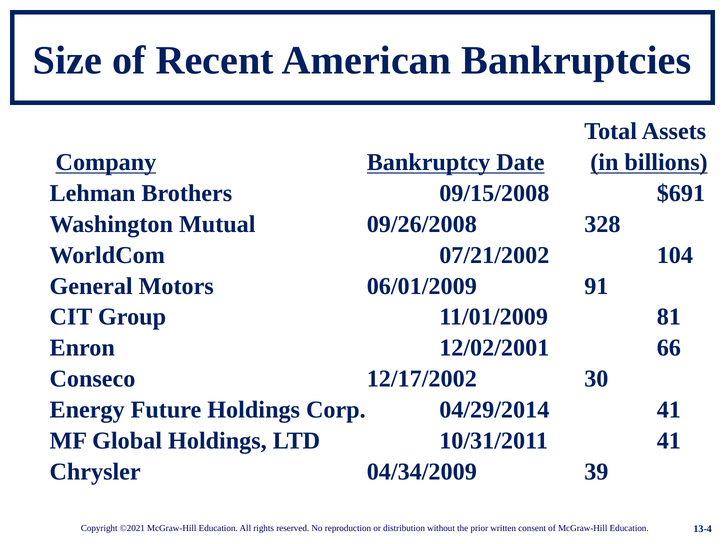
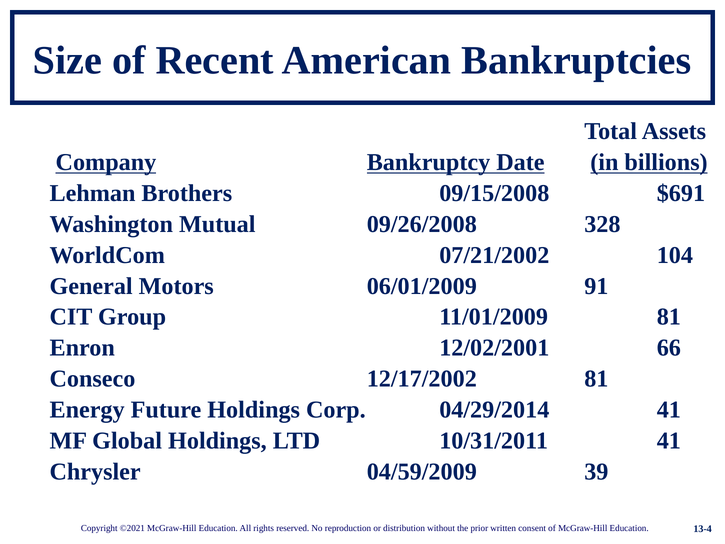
12/17/2002 30: 30 -> 81 (596, 379)
04/34/2009: 04/34/2009 -> 04/59/2009 (422, 471)
